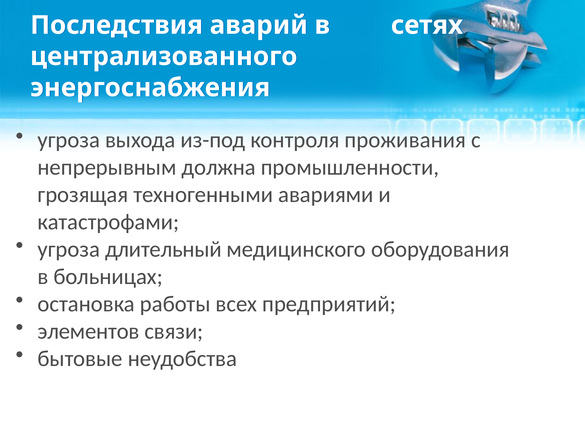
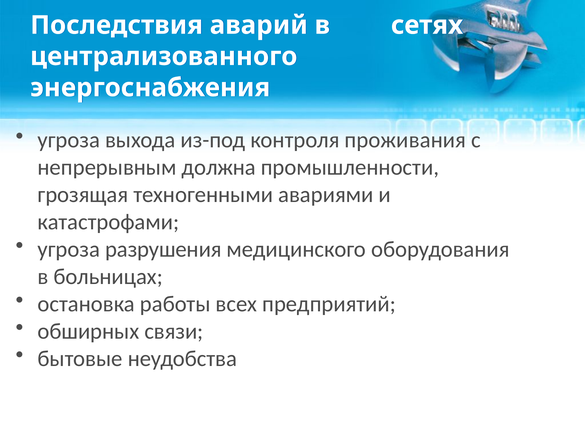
длительный: длительный -> разрушения (163, 249)
элементов: элементов -> обширных (88, 331)
